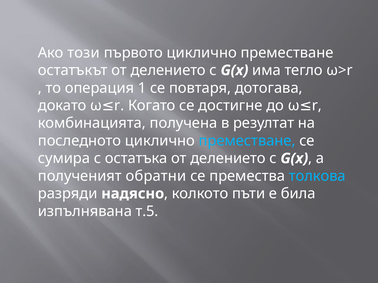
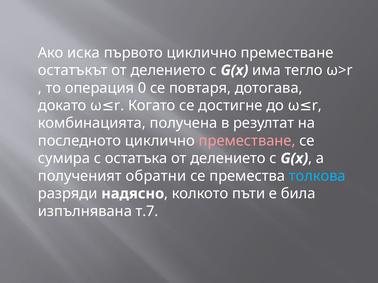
този: този -> иска (84, 53)
1: 1 -> 0 (142, 88)
преместване colour: light blue -> pink (247, 141)
т.5: т.5 -> т.7 (147, 212)
